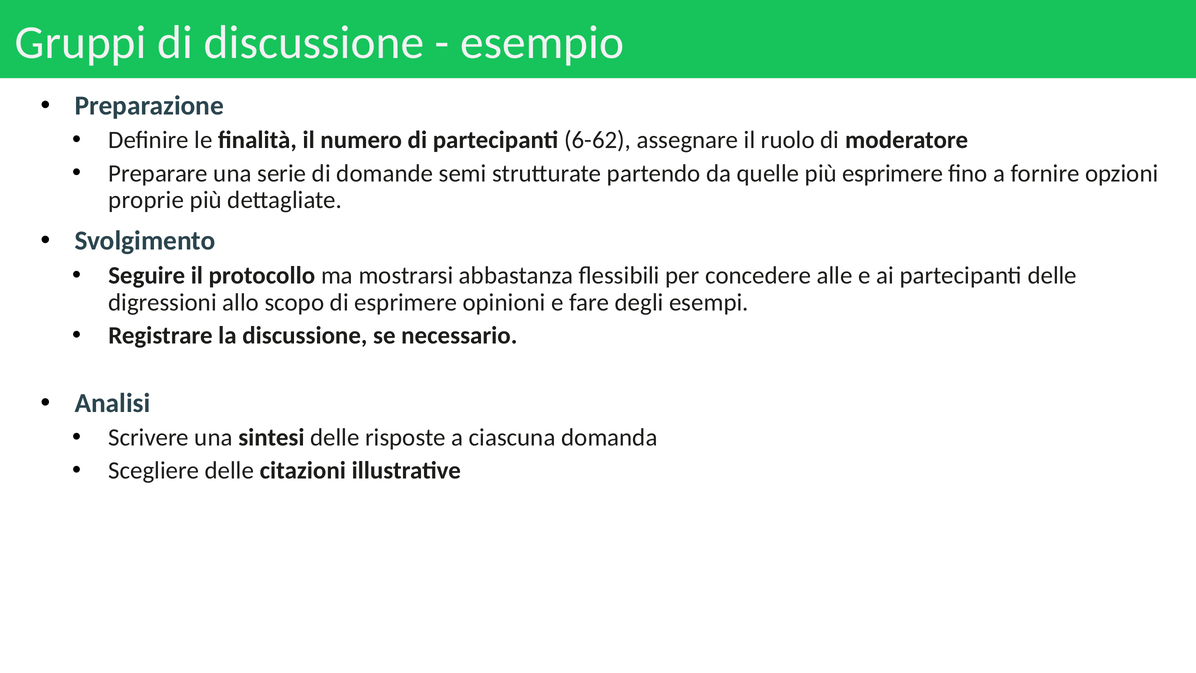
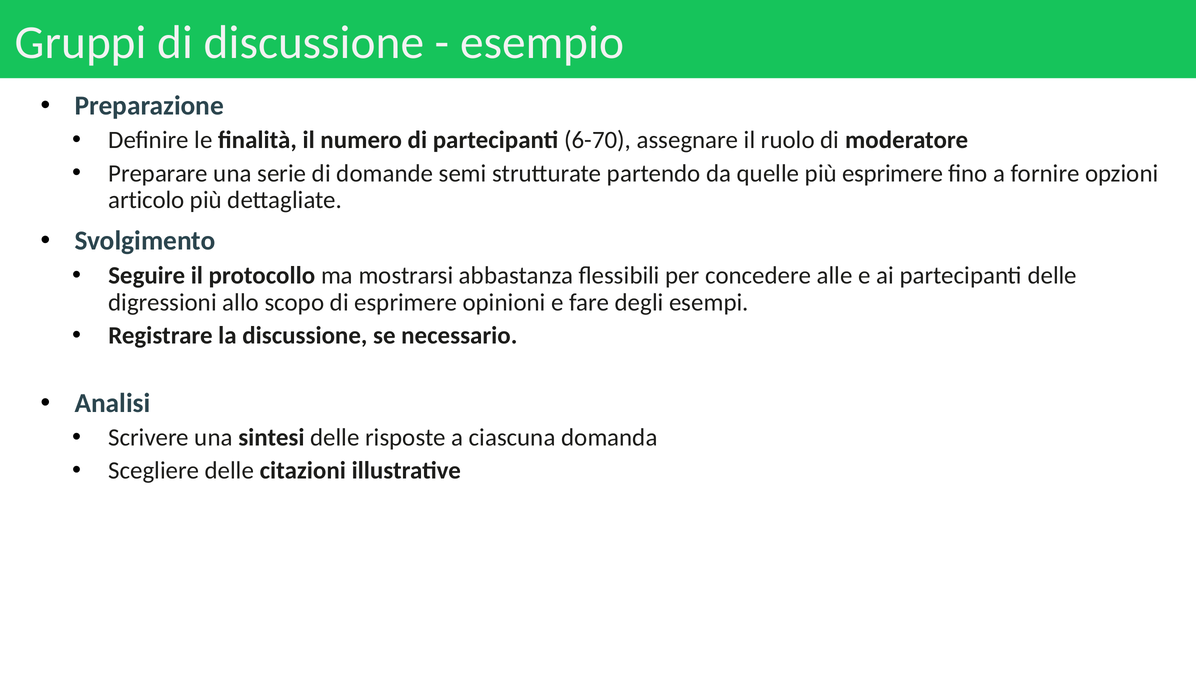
6-62: 6-62 -> 6-70 (598, 140)
proprie: proprie -> articolo (146, 200)
